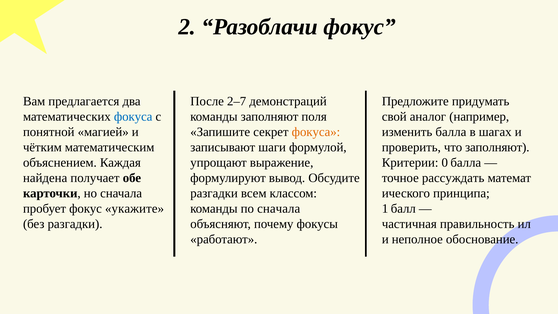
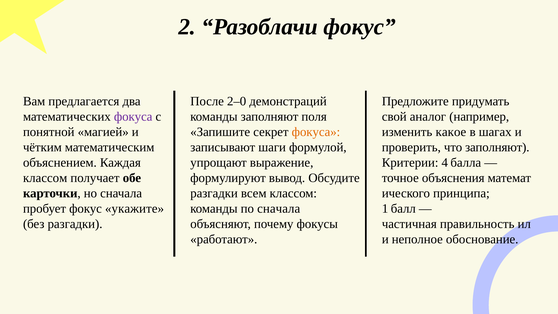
2–7: 2–7 -> 2–0 (237, 101)
фокуса colour: blue -> purple (133, 117)
изменить балла: балла -> какое (451, 132)
0: 0 -> 4 (445, 163)
найдена: найдена -> классом (45, 178)
рассуждать: рассуждать -> объяснения (453, 178)
